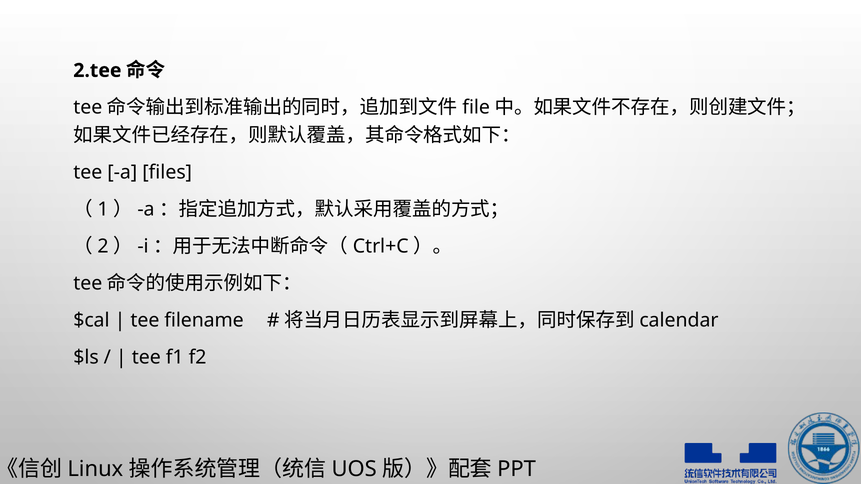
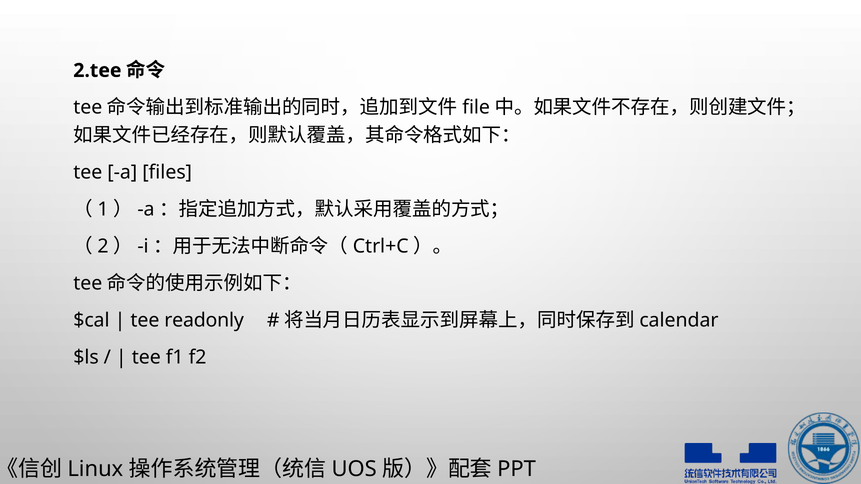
filename: filename -> readonly (204, 321)
